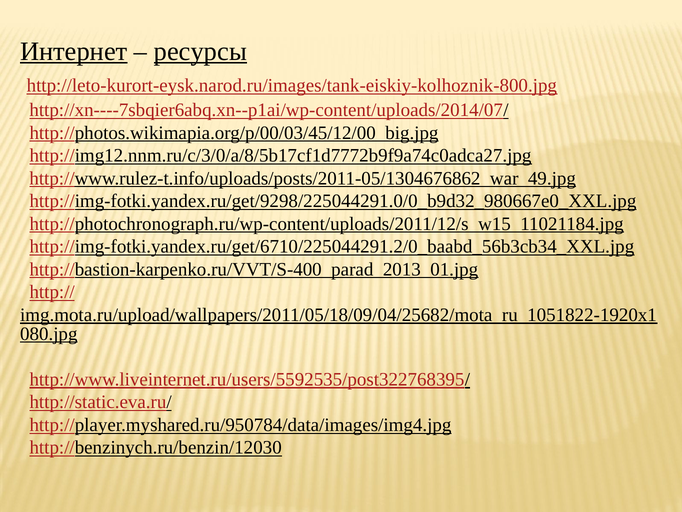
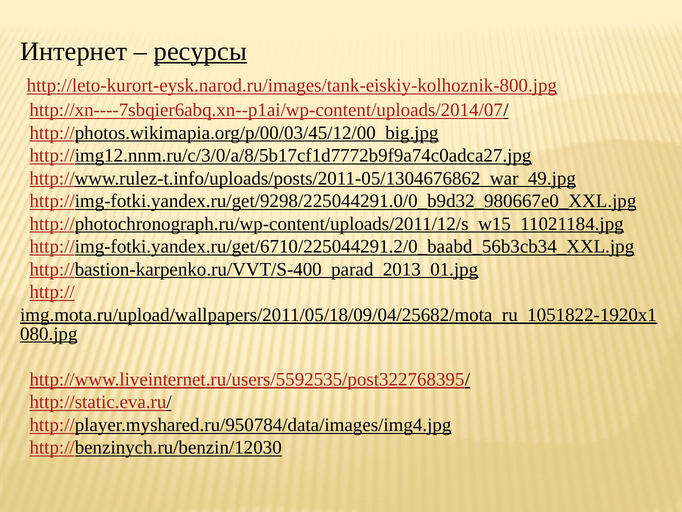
Интернет underline: present -> none (74, 51)
